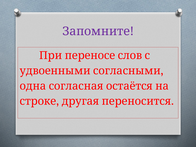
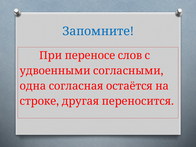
Запомните colour: purple -> blue (98, 31)
